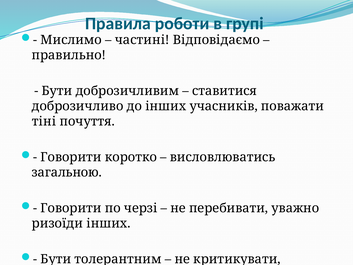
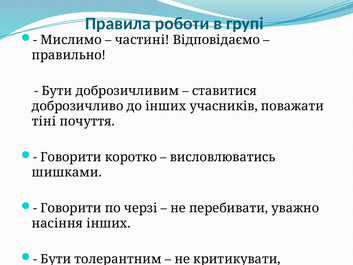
загальною: загальною -> шишками (67, 172)
ризоїди: ризоїди -> насіння (57, 223)
